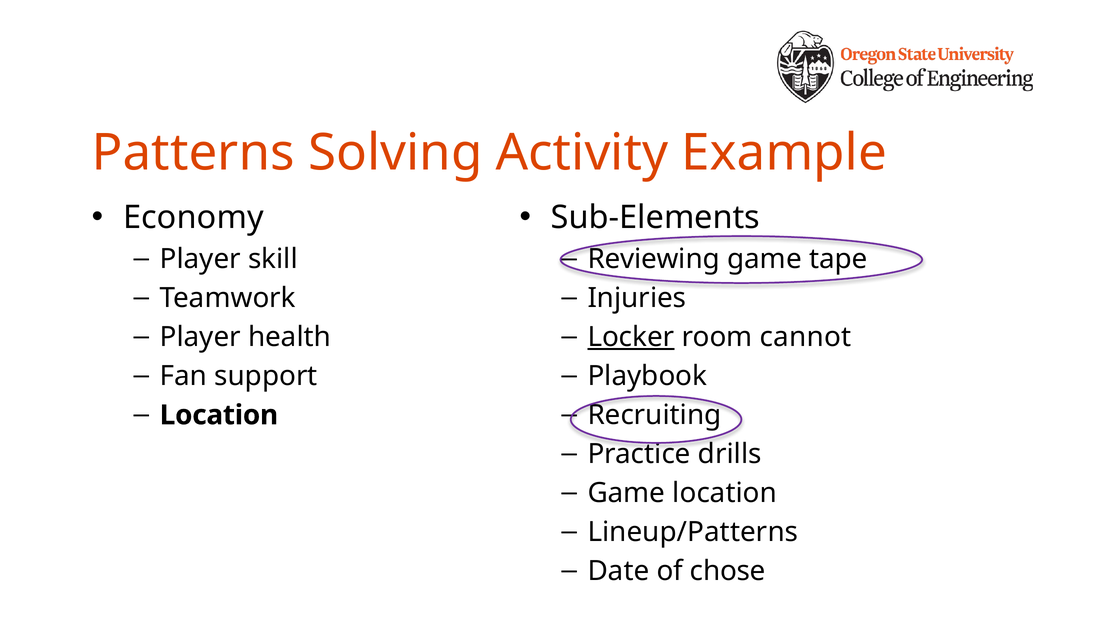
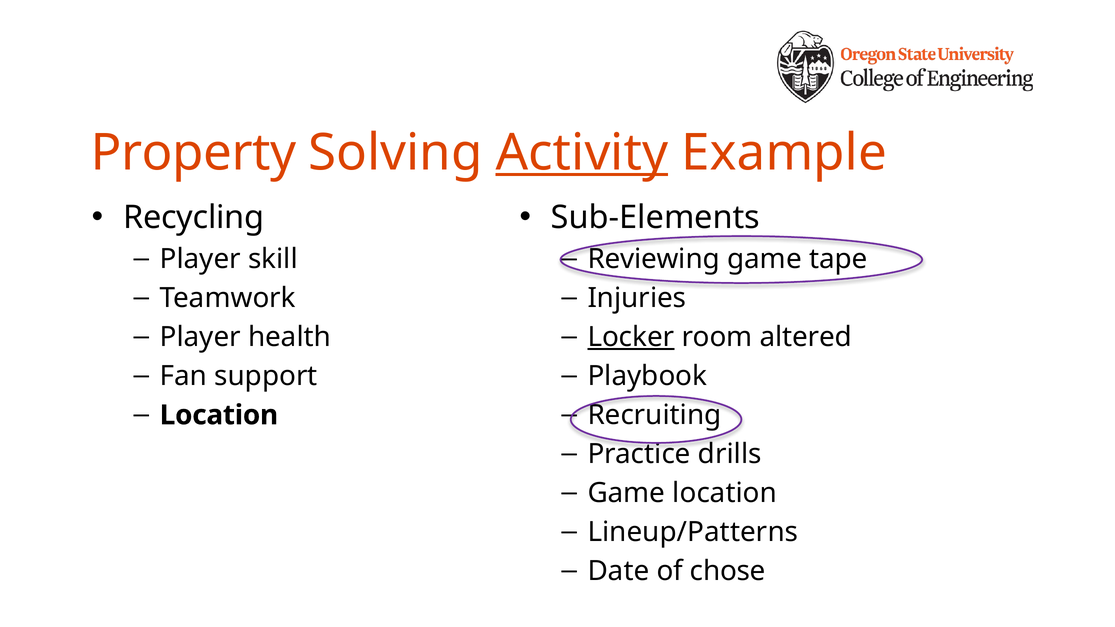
Patterns: Patterns -> Property (194, 153)
Activity underline: none -> present (582, 153)
Economy: Economy -> Recycling (194, 218)
cannot: cannot -> altered (806, 337)
